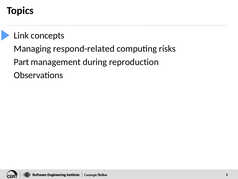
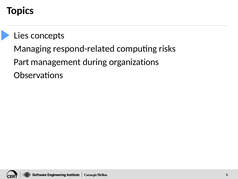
Link: Link -> Lies (21, 35)
reproduction: reproduction -> organizations (134, 62)
